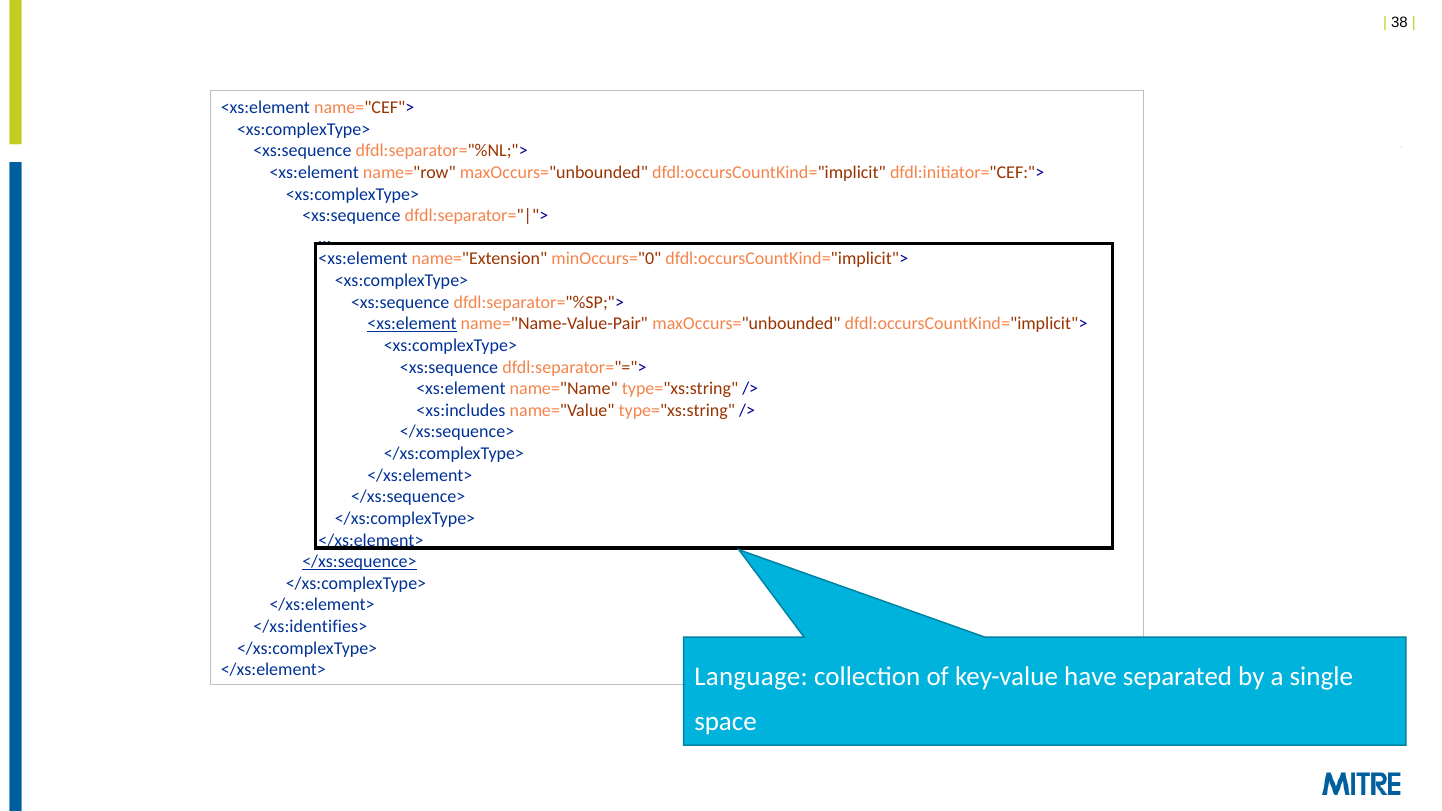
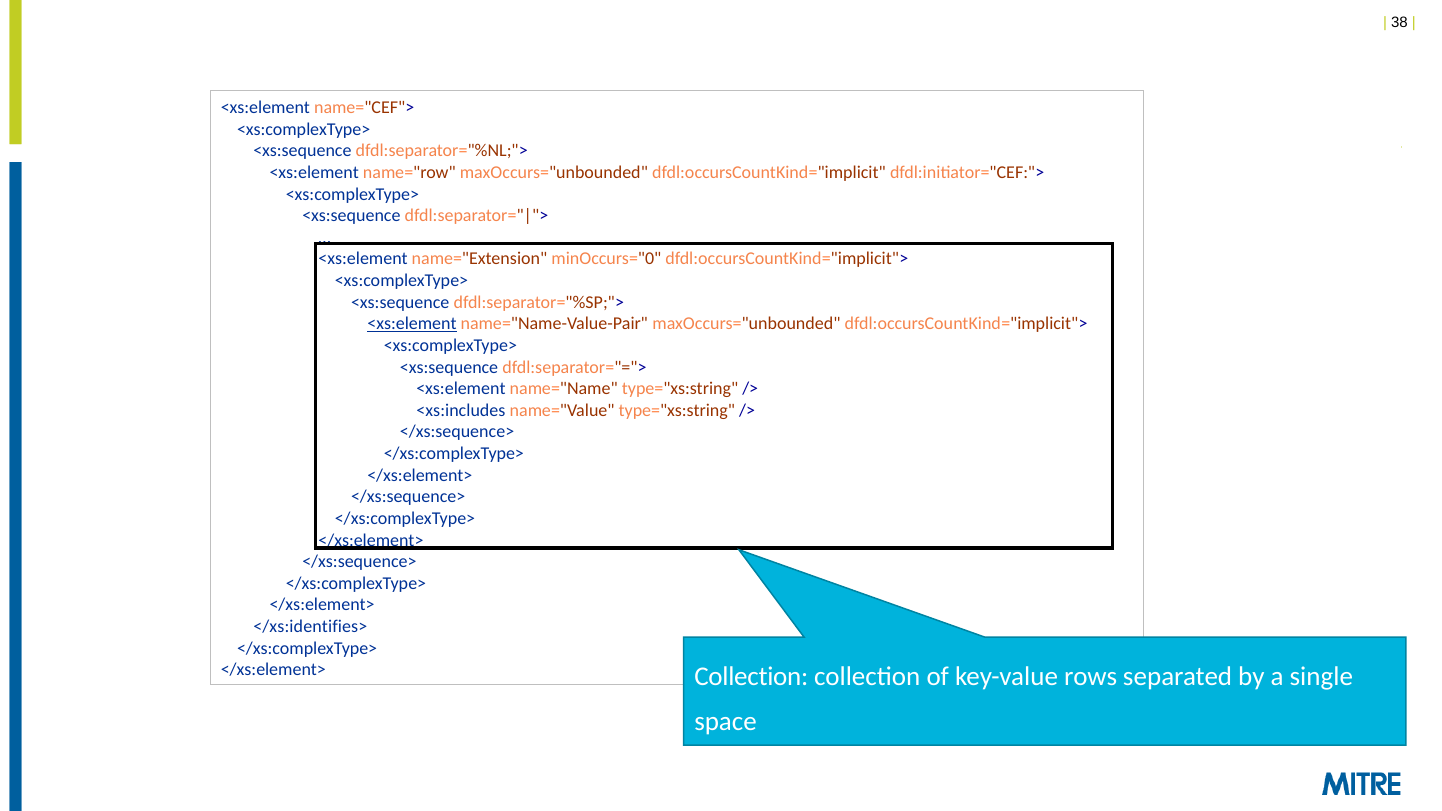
</xs:sequence> underline: present -> none (359, 562)
</xs:element> Language: Language -> Collection (751, 677)
have: have -> rows (1091, 677)
